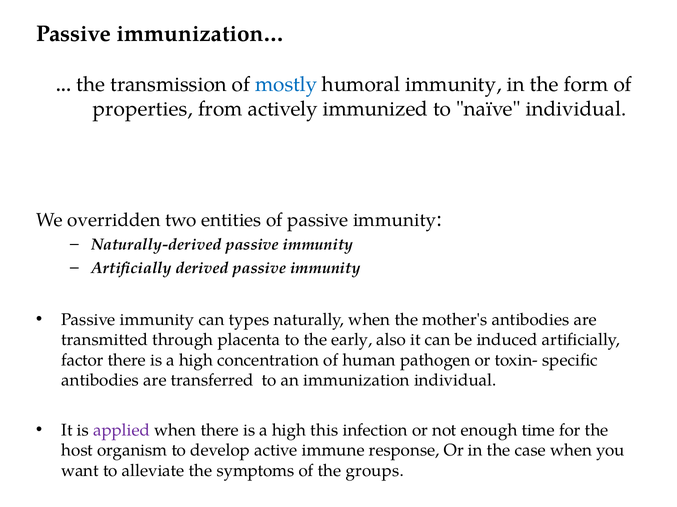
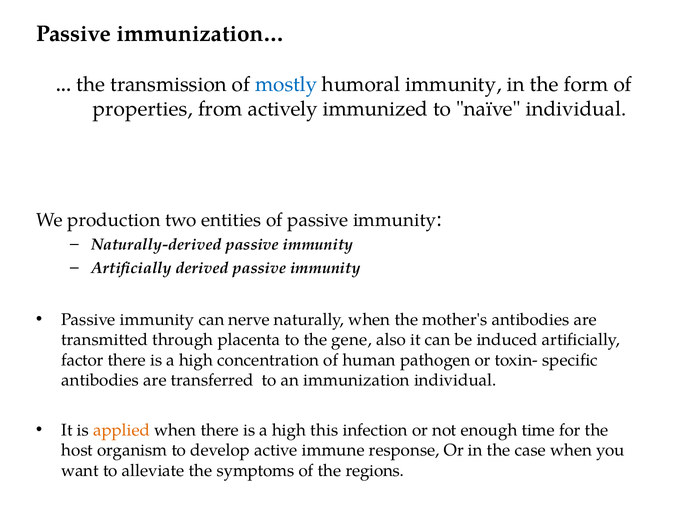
overridden: overridden -> production (114, 220)
types: types -> nerve (249, 320)
early: early -> gene (352, 340)
applied colour: purple -> orange (122, 431)
groups: groups -> regions (375, 471)
